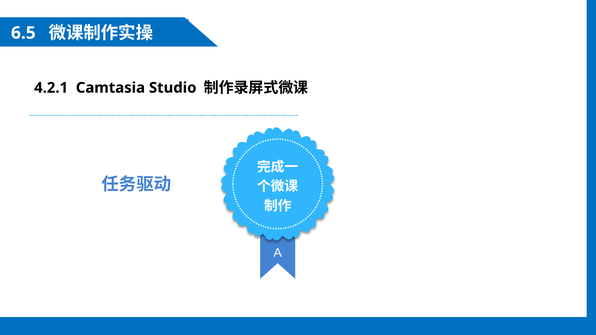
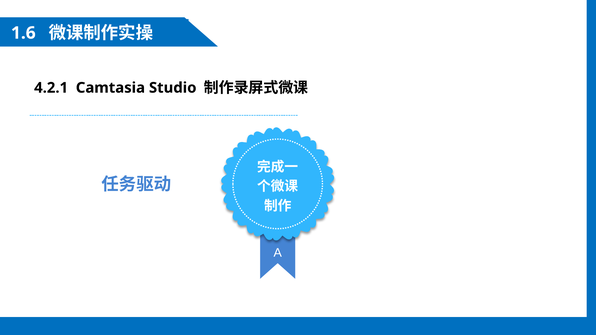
6.5: 6.5 -> 1.6 (23, 33)
